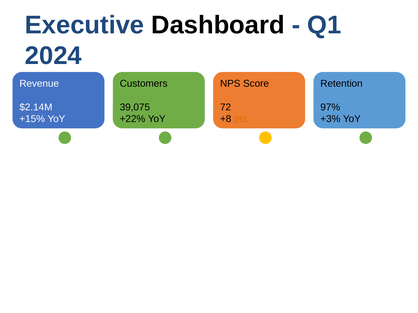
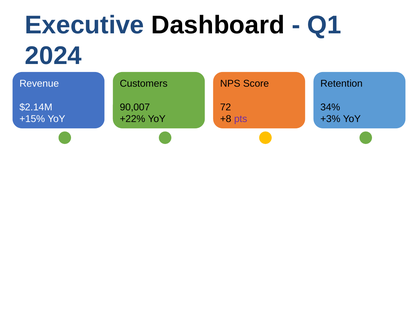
39,075: 39,075 -> 90,007 (135, 107)
97%: 97% -> 34% (330, 107)
pts colour: orange -> purple (241, 119)
